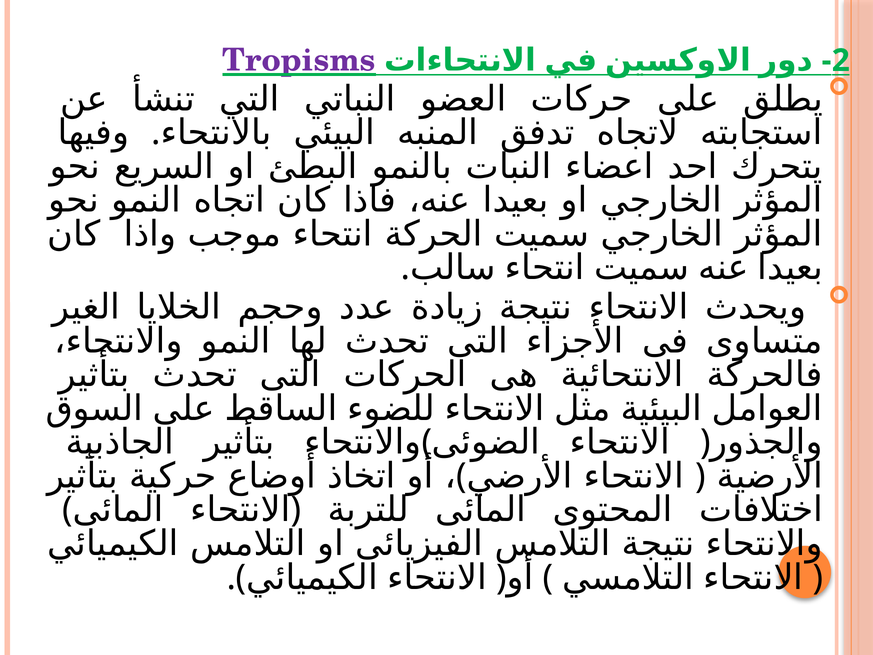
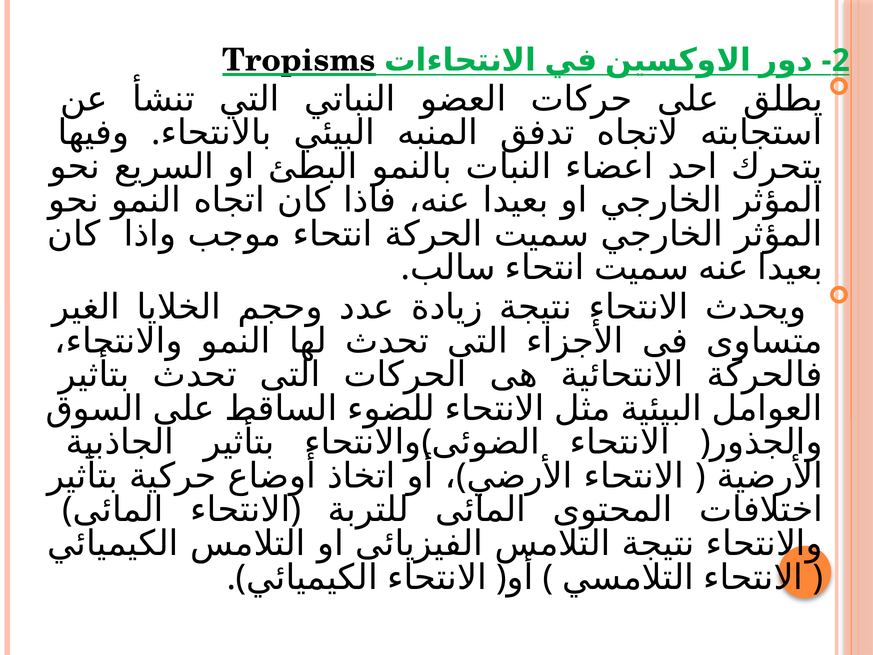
Tropisms colour: purple -> black (299, 61)
